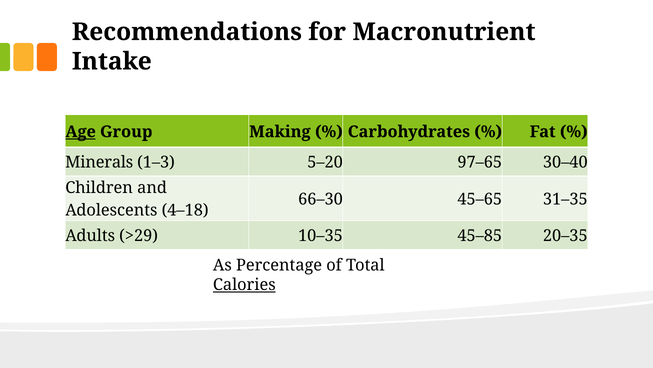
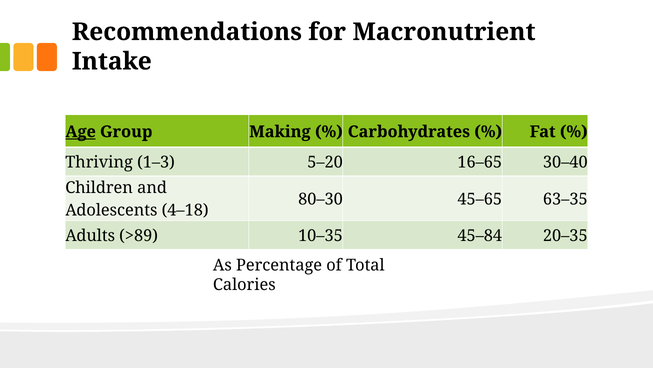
Minerals: Minerals -> Thriving (99, 162)
97–65: 97–65 -> 16–65 (480, 162)
66–30: 66–30 -> 80–30 (320, 199)
31–35: 31–35 -> 63–35 (565, 199)
>29: >29 -> >89 (139, 236)
45–85: 45–85 -> 45–84 (480, 236)
Calories underline: present -> none (244, 285)
